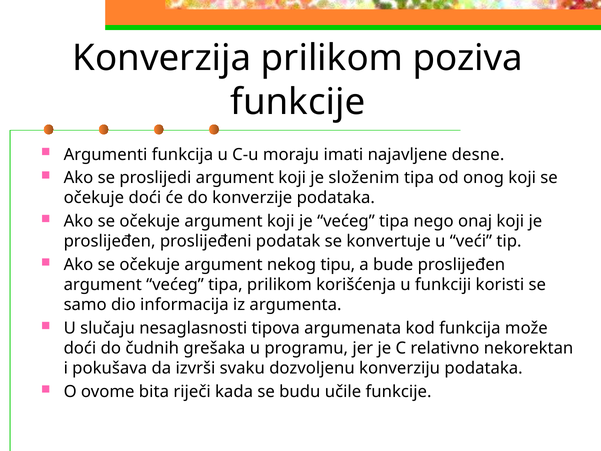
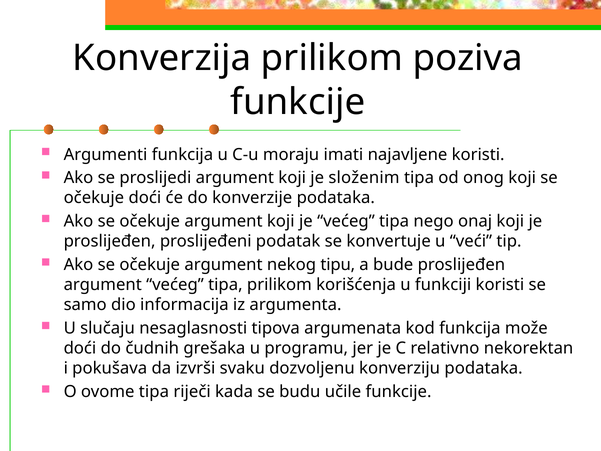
najavljene desne: desne -> koristi (478, 154)
ovome bita: bita -> tipa (154, 392)
